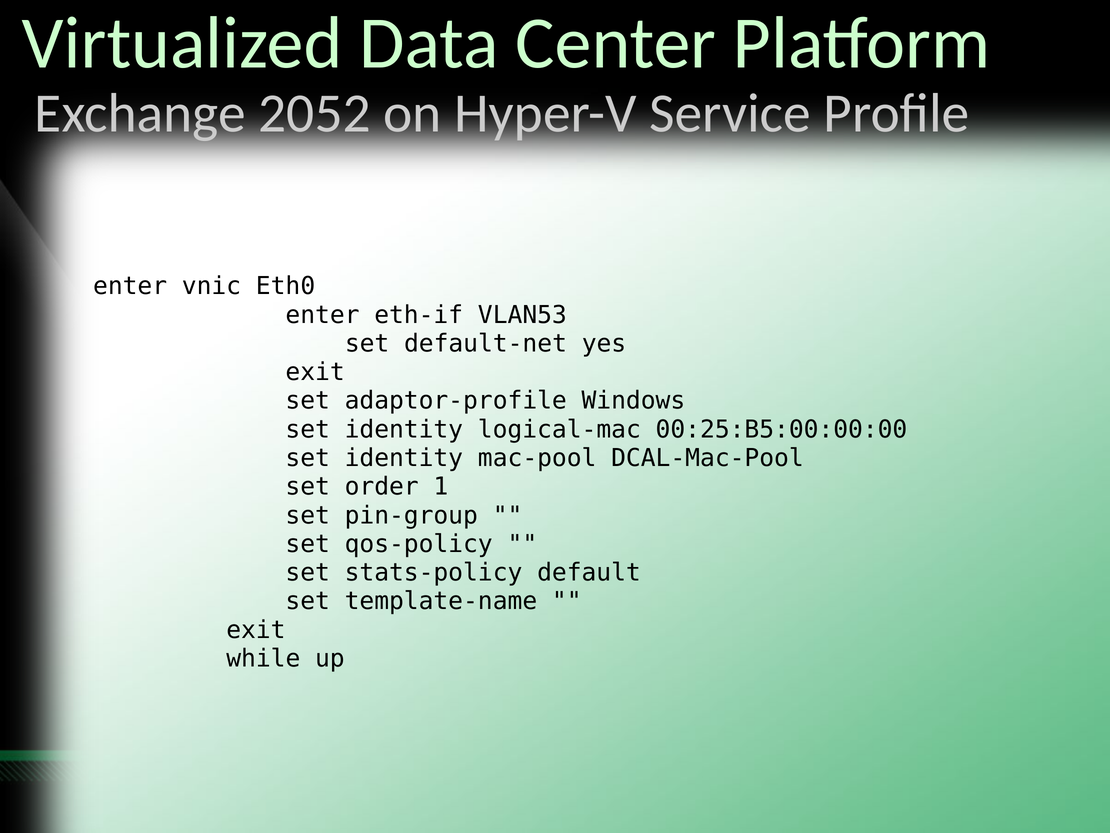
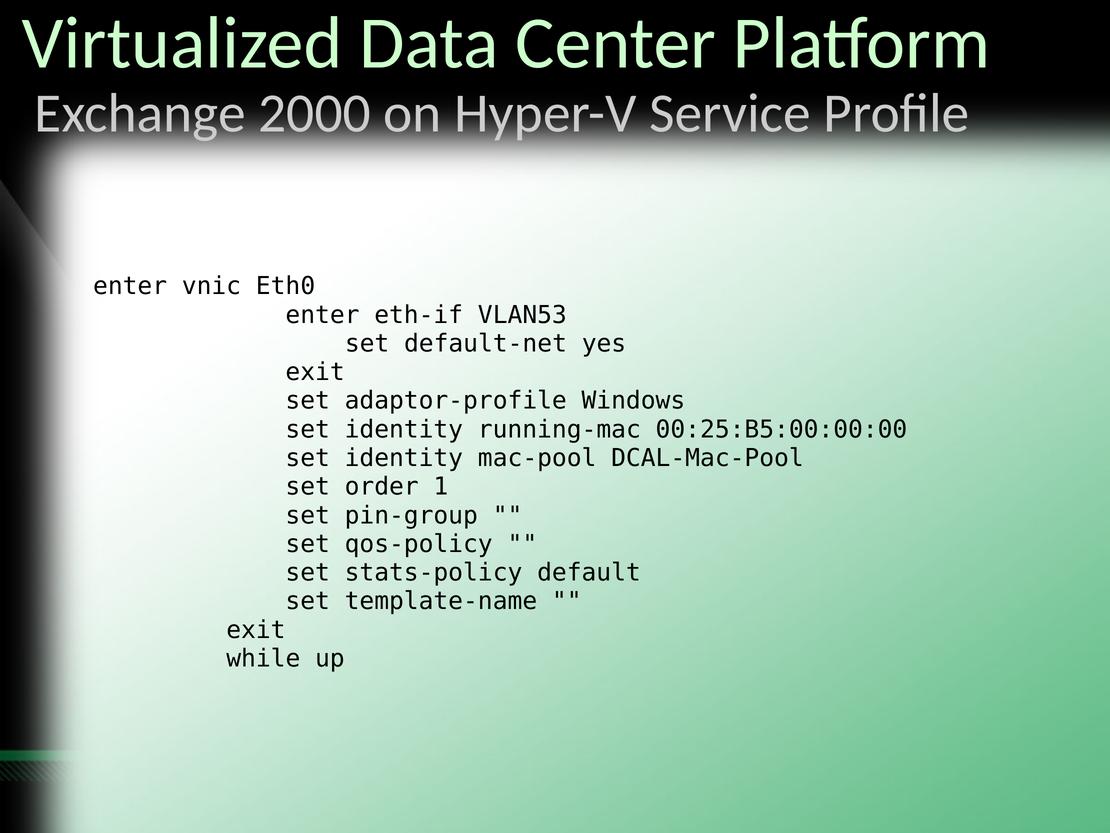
2052: 2052 -> 2000 (315, 113)
logical-mac: logical-mac -> running-mac (559, 429)
